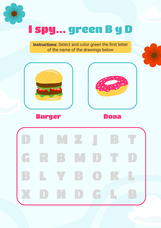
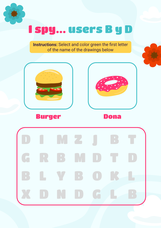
spy… green: green -> users (85, 29)
